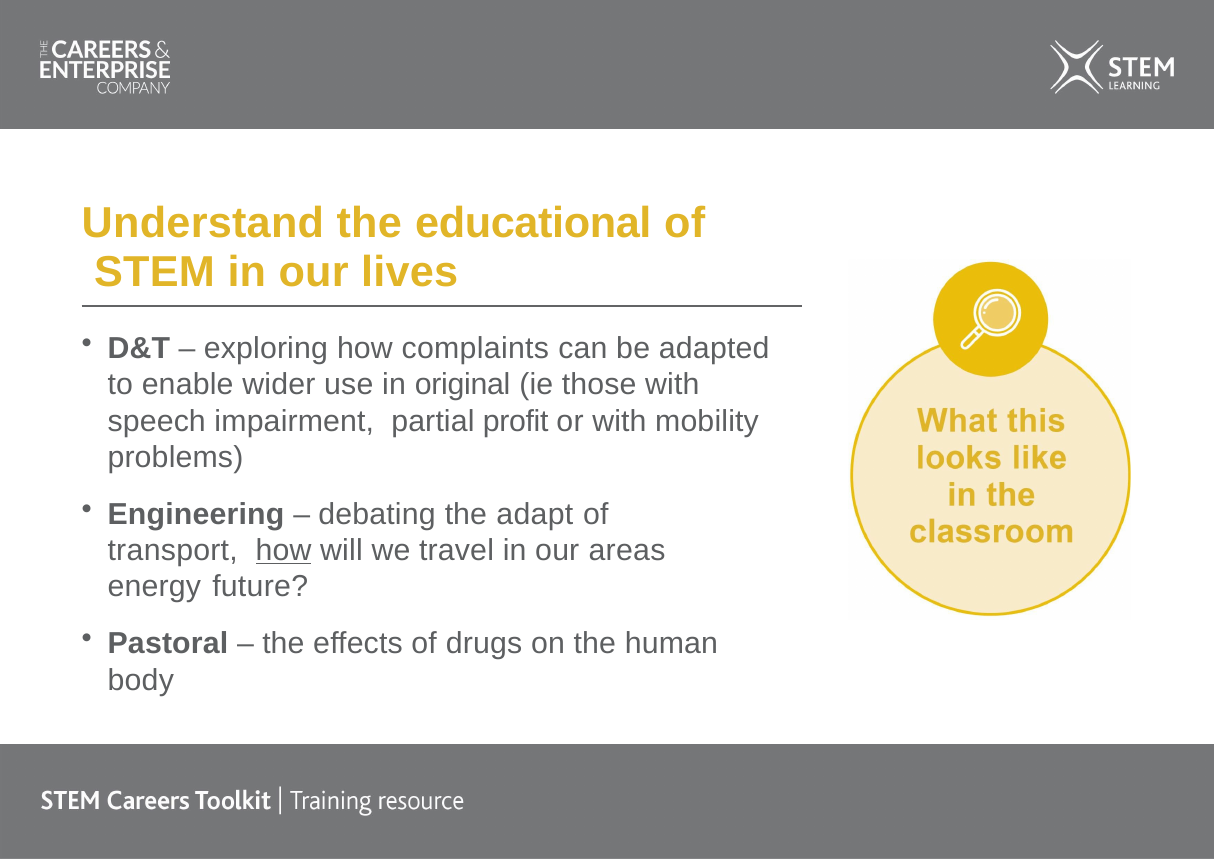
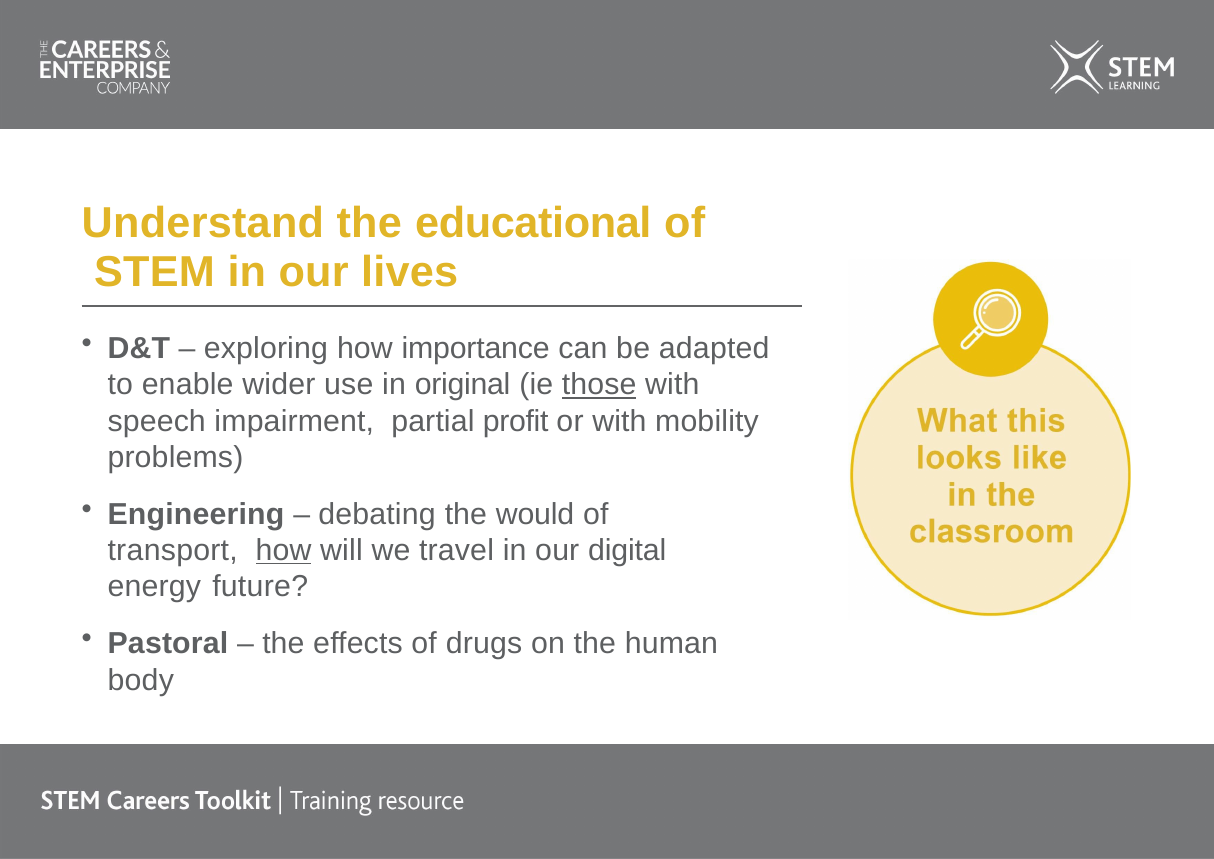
complaints: complaints -> importance (476, 348)
those underline: none -> present (599, 385)
adapt: adapt -> would (535, 514)
areas: areas -> digital (627, 550)
